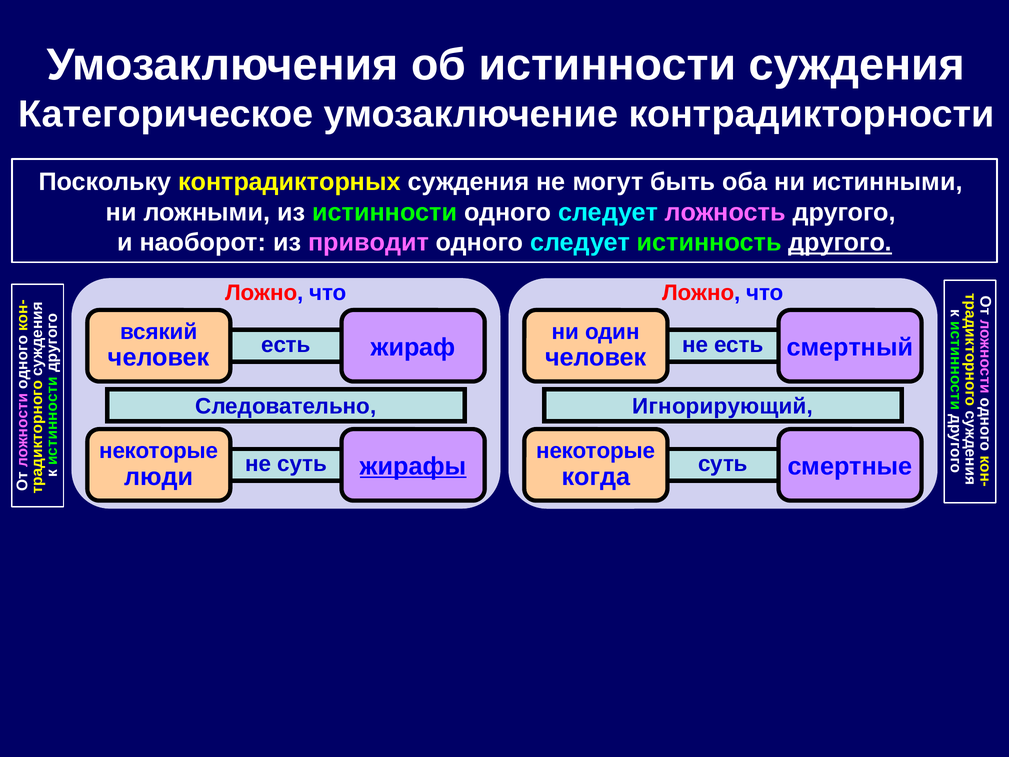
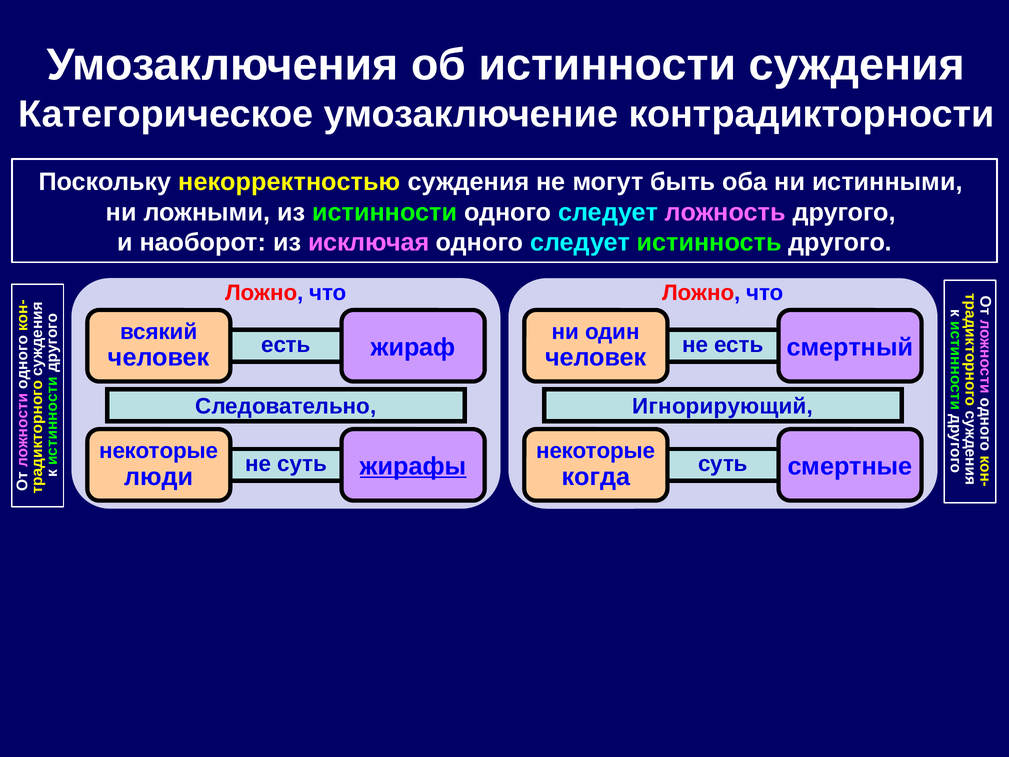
контрадикторных: контрадикторных -> некорректностью (289, 182)
приводит: приводит -> исключая (369, 243)
другого underline: present -> none (840, 243)
